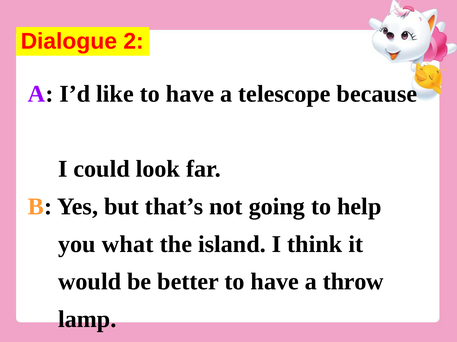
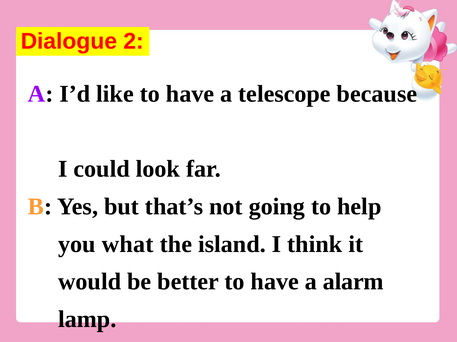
throw: throw -> alarm (353, 282)
